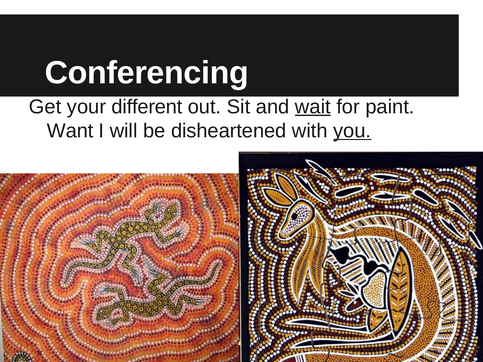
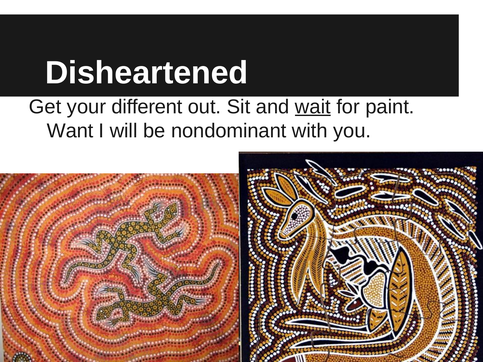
Conferencing: Conferencing -> Disheartened (147, 73)
disheartened: disheartened -> nondominant (229, 131)
you underline: present -> none (352, 131)
